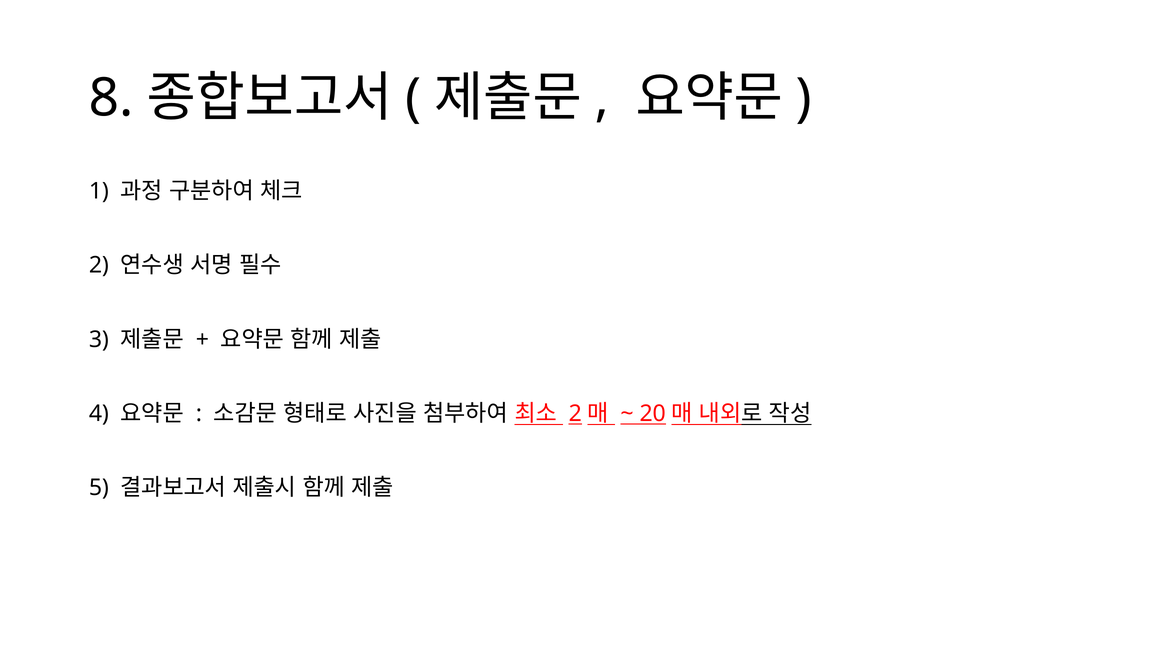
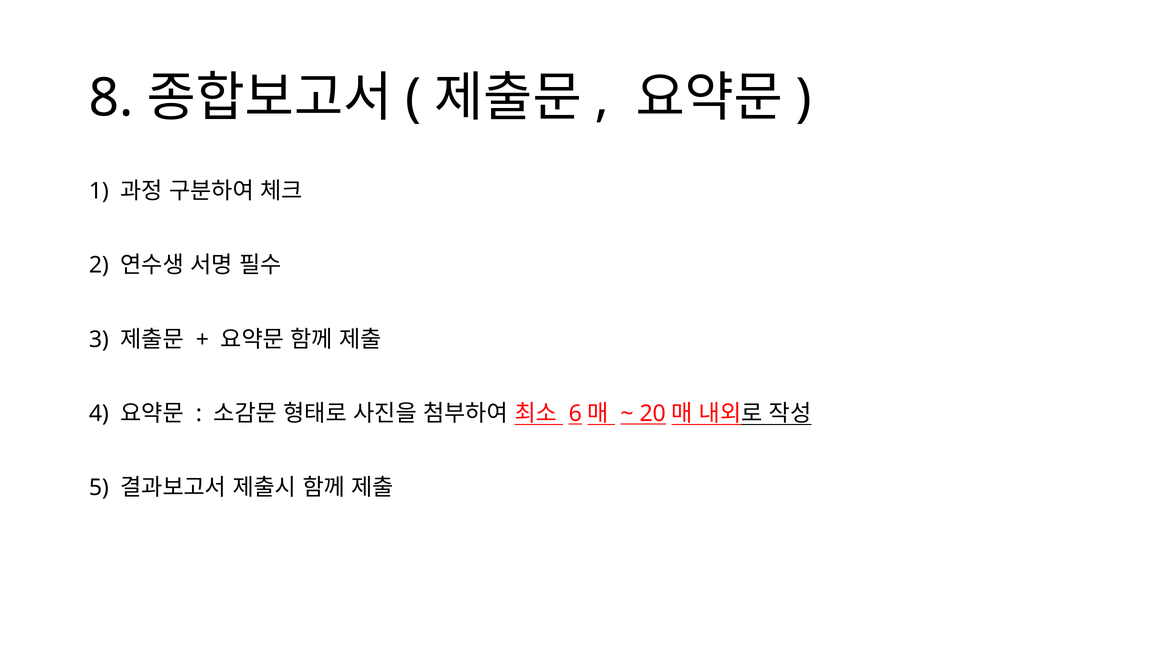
2: 2 -> 6 (575, 413)
